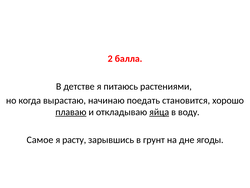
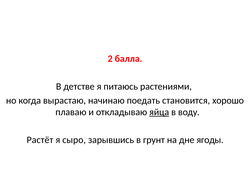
плаваю underline: present -> none (71, 112)
Самое: Самое -> Растёт (40, 140)
расту: расту -> сыро (74, 140)
